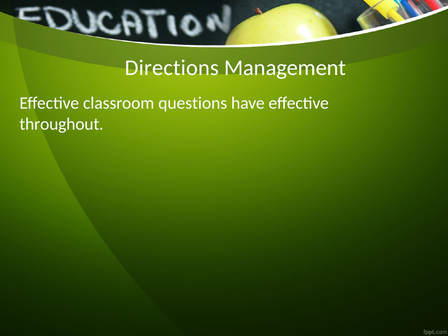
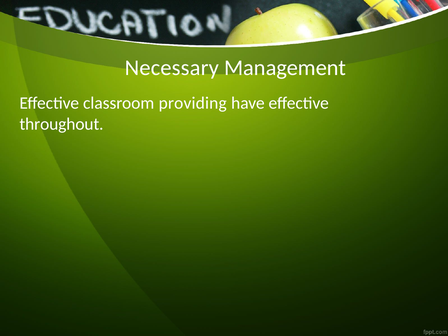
Directions: Directions -> Necessary (172, 68)
questions: questions -> providing (193, 103)
